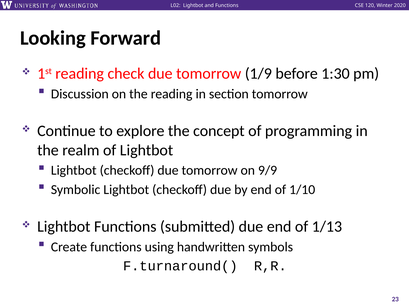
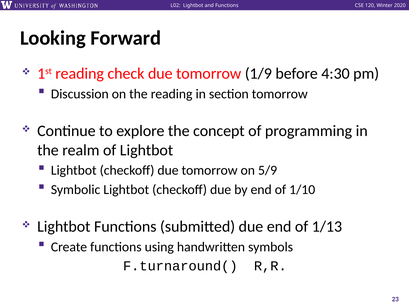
1:30: 1:30 -> 4:30 (335, 74)
9/9: 9/9 -> 5/9 (268, 170)
